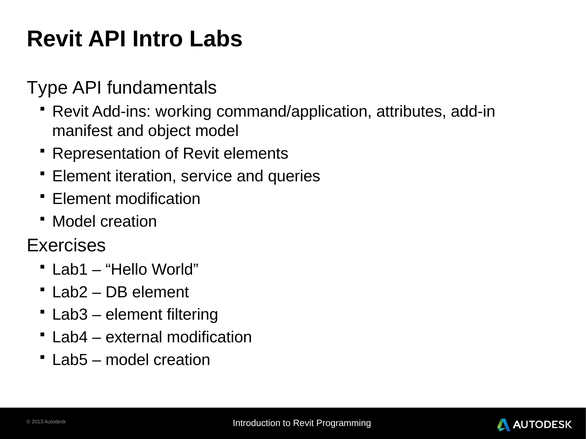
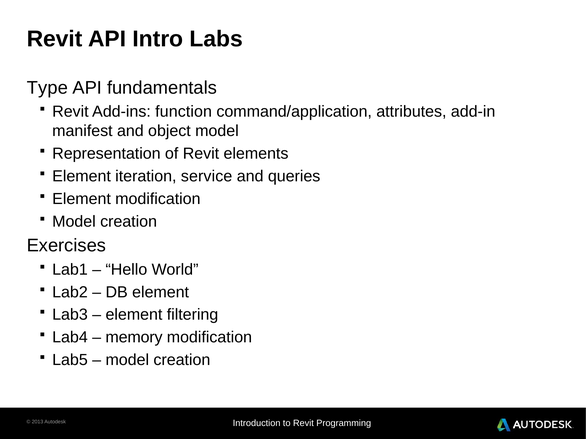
working: working -> function (184, 112)
external: external -> memory (134, 338)
